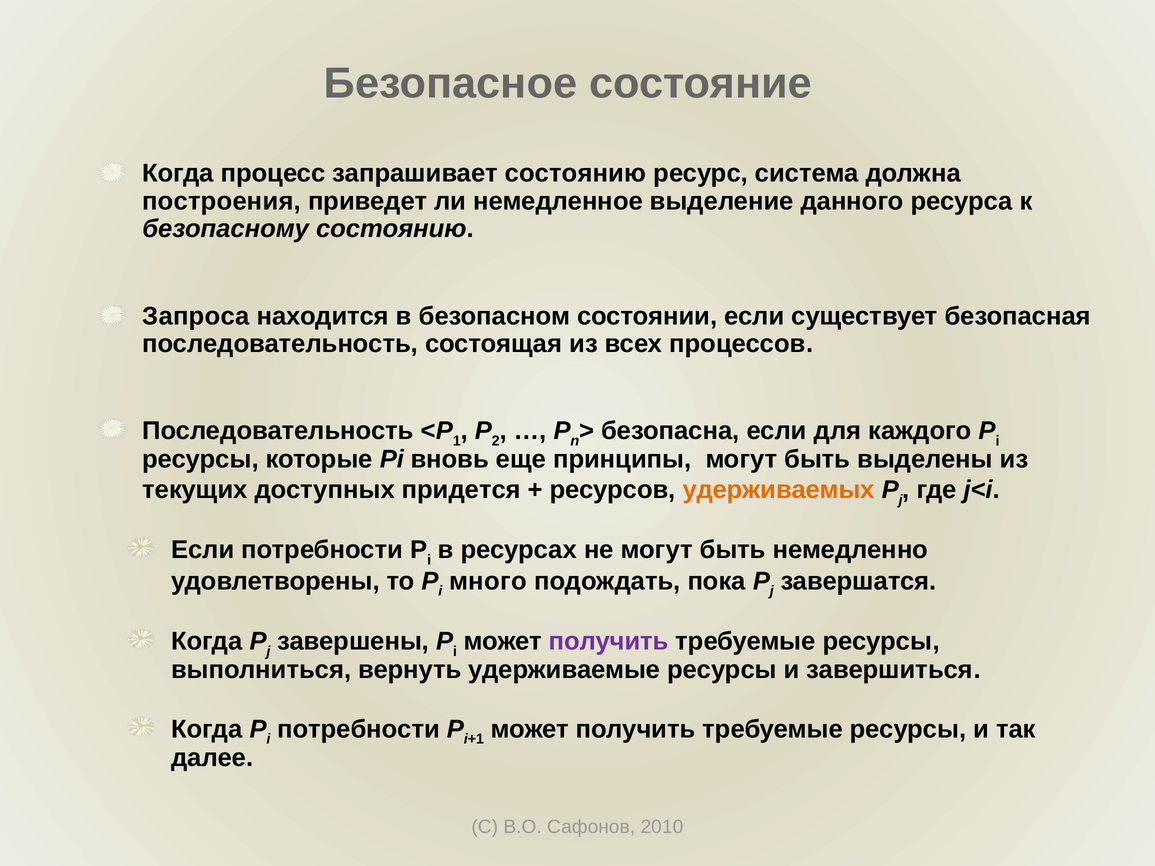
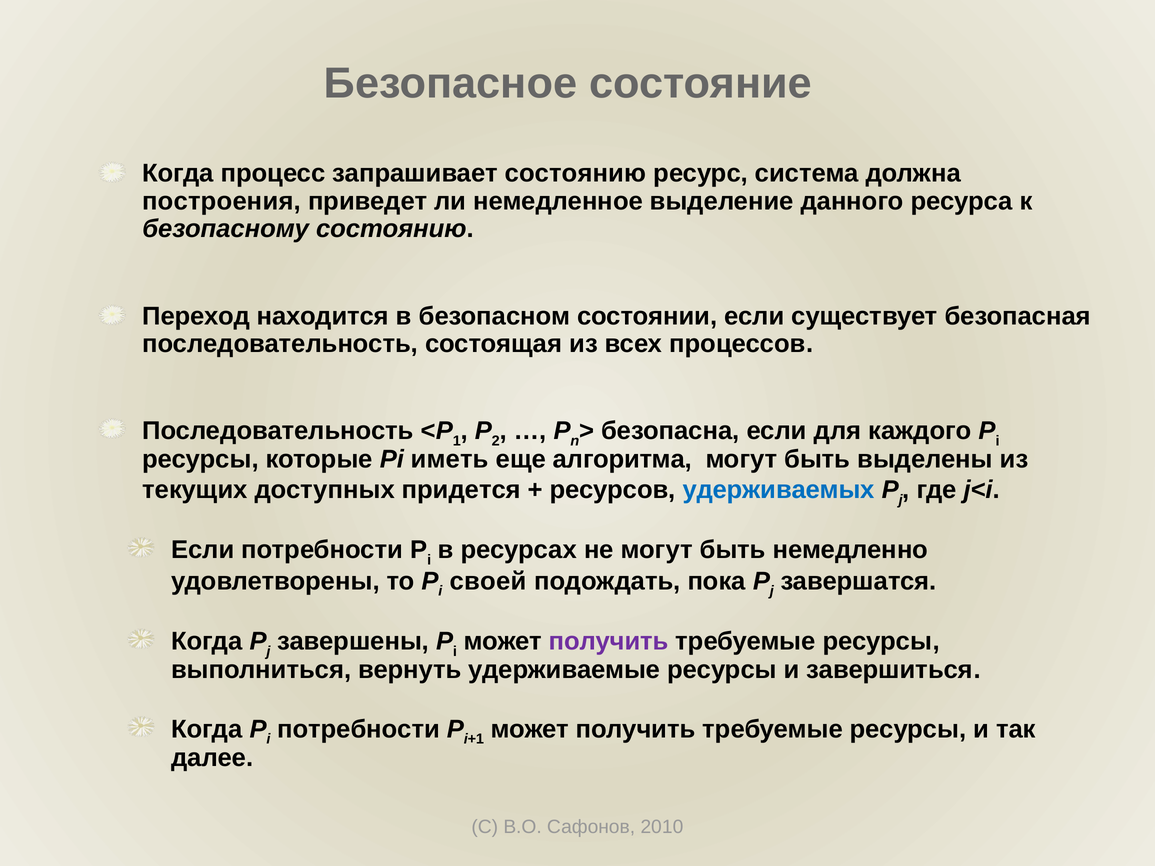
Запроса: Запроса -> Переход (196, 316)
вновь: вновь -> иметь (450, 459)
принципы: принципы -> алгоритма (622, 459)
удерживаемых colour: orange -> blue (779, 490)
много: много -> своей (488, 581)
